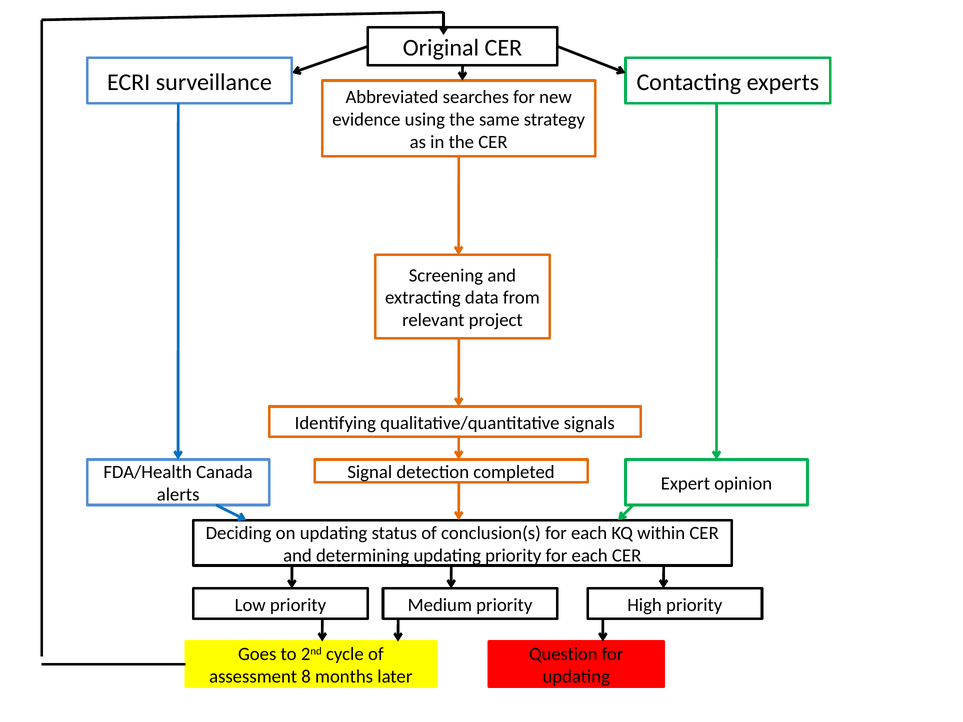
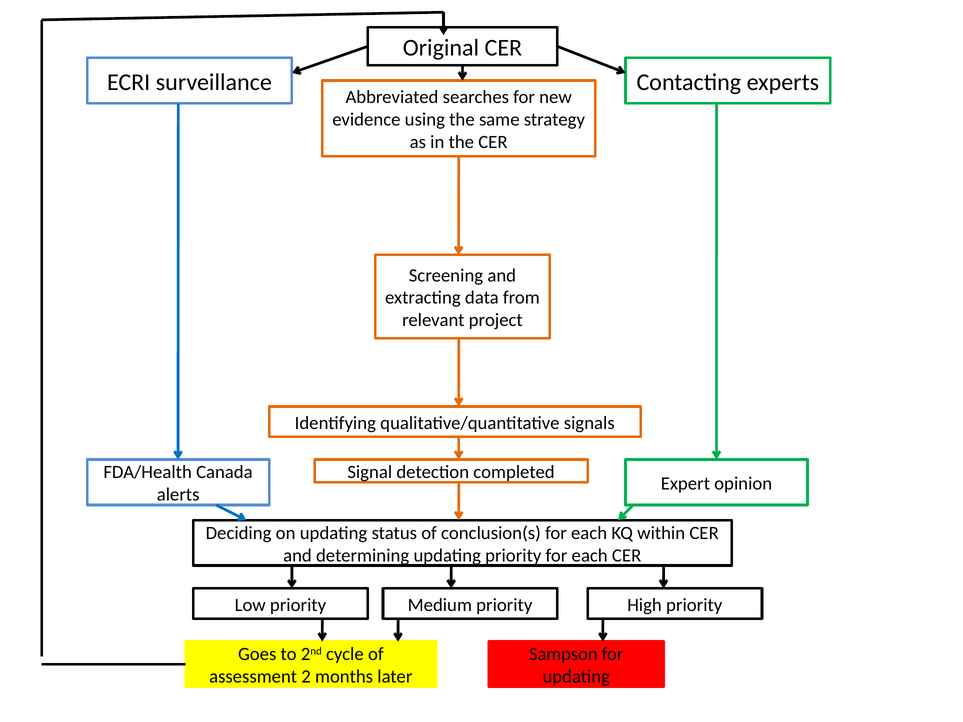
Question: Question -> Sampson (563, 654)
8: 8 -> 2 (306, 677)
